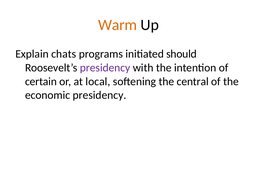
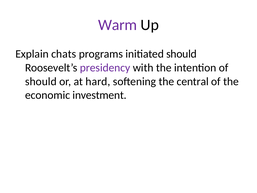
Warm colour: orange -> purple (118, 25)
certain: certain -> should (41, 81)
local: local -> hard (98, 81)
economic presidency: presidency -> investment (100, 95)
